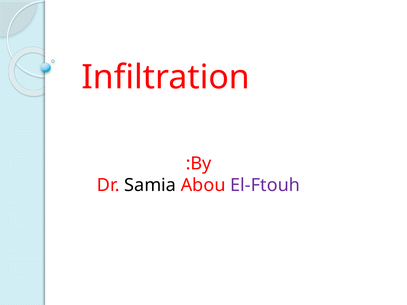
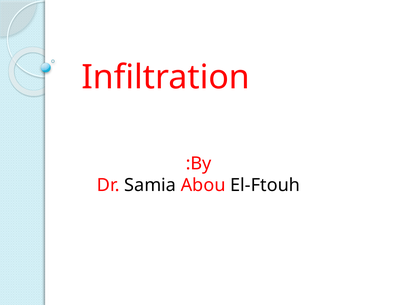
El-Ftouh colour: purple -> black (265, 185)
